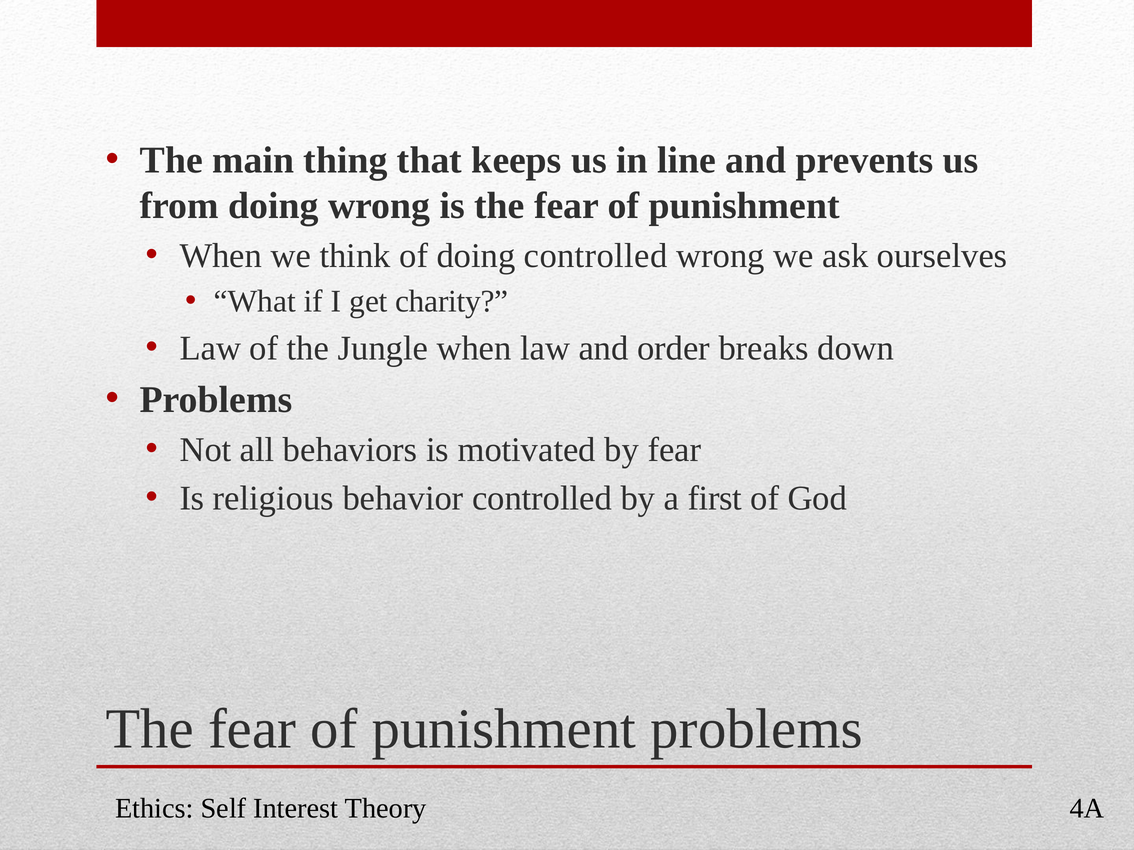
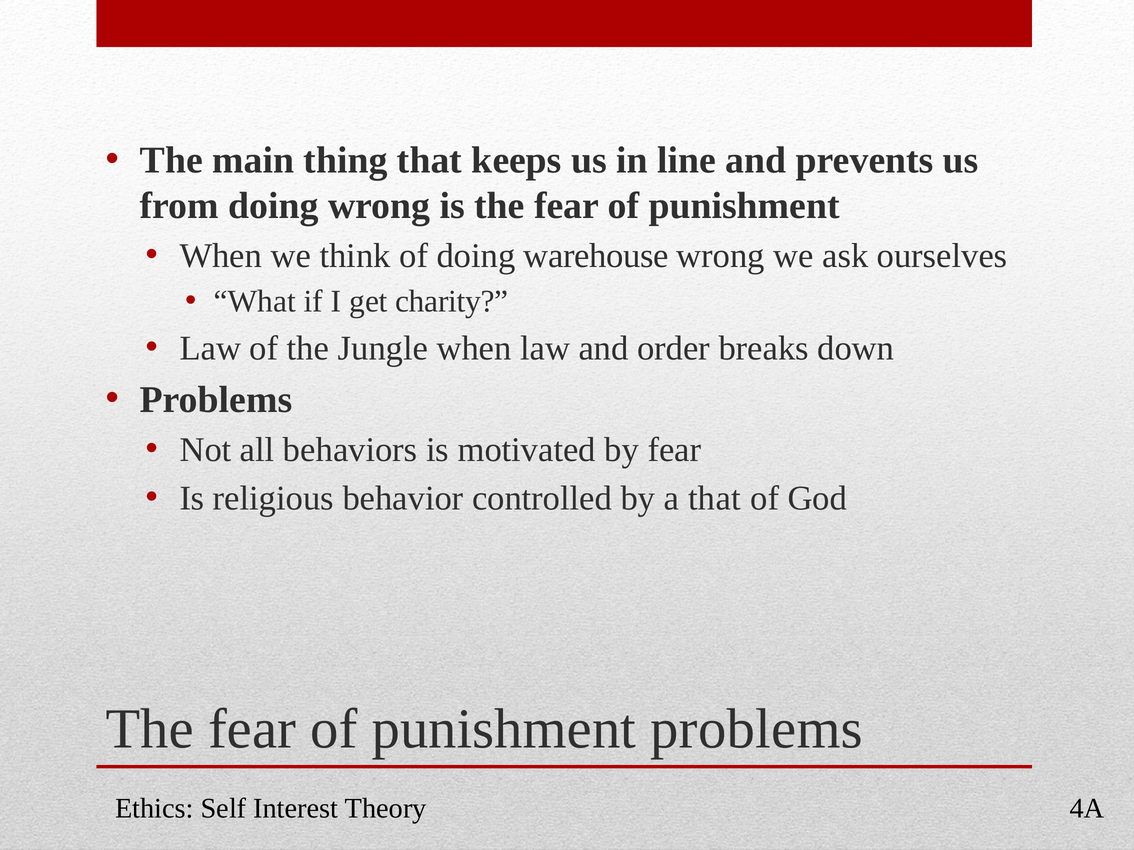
doing controlled: controlled -> warehouse (596, 256)
a first: first -> that (714, 498)
